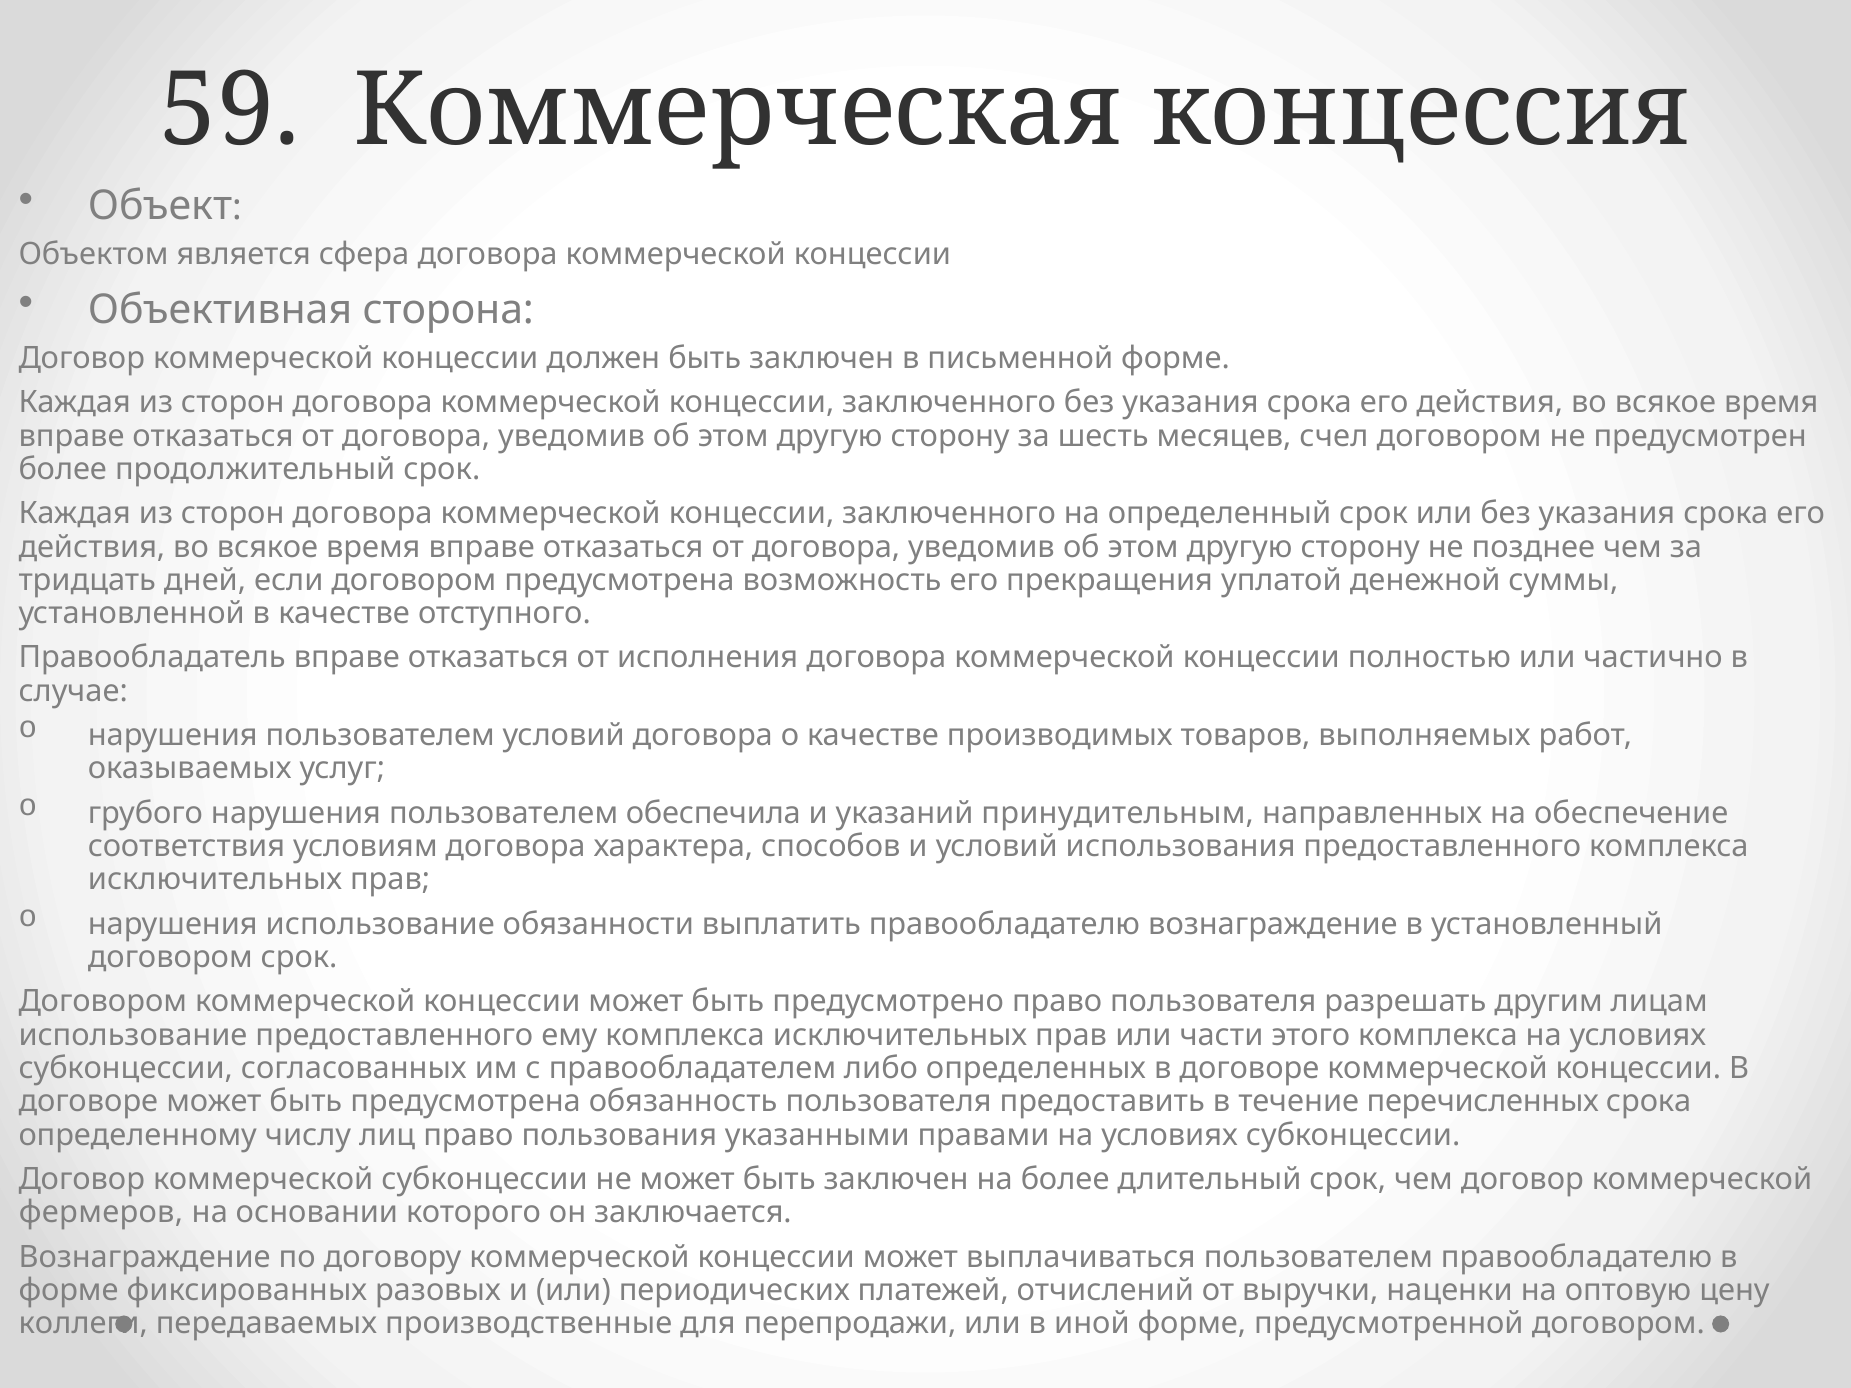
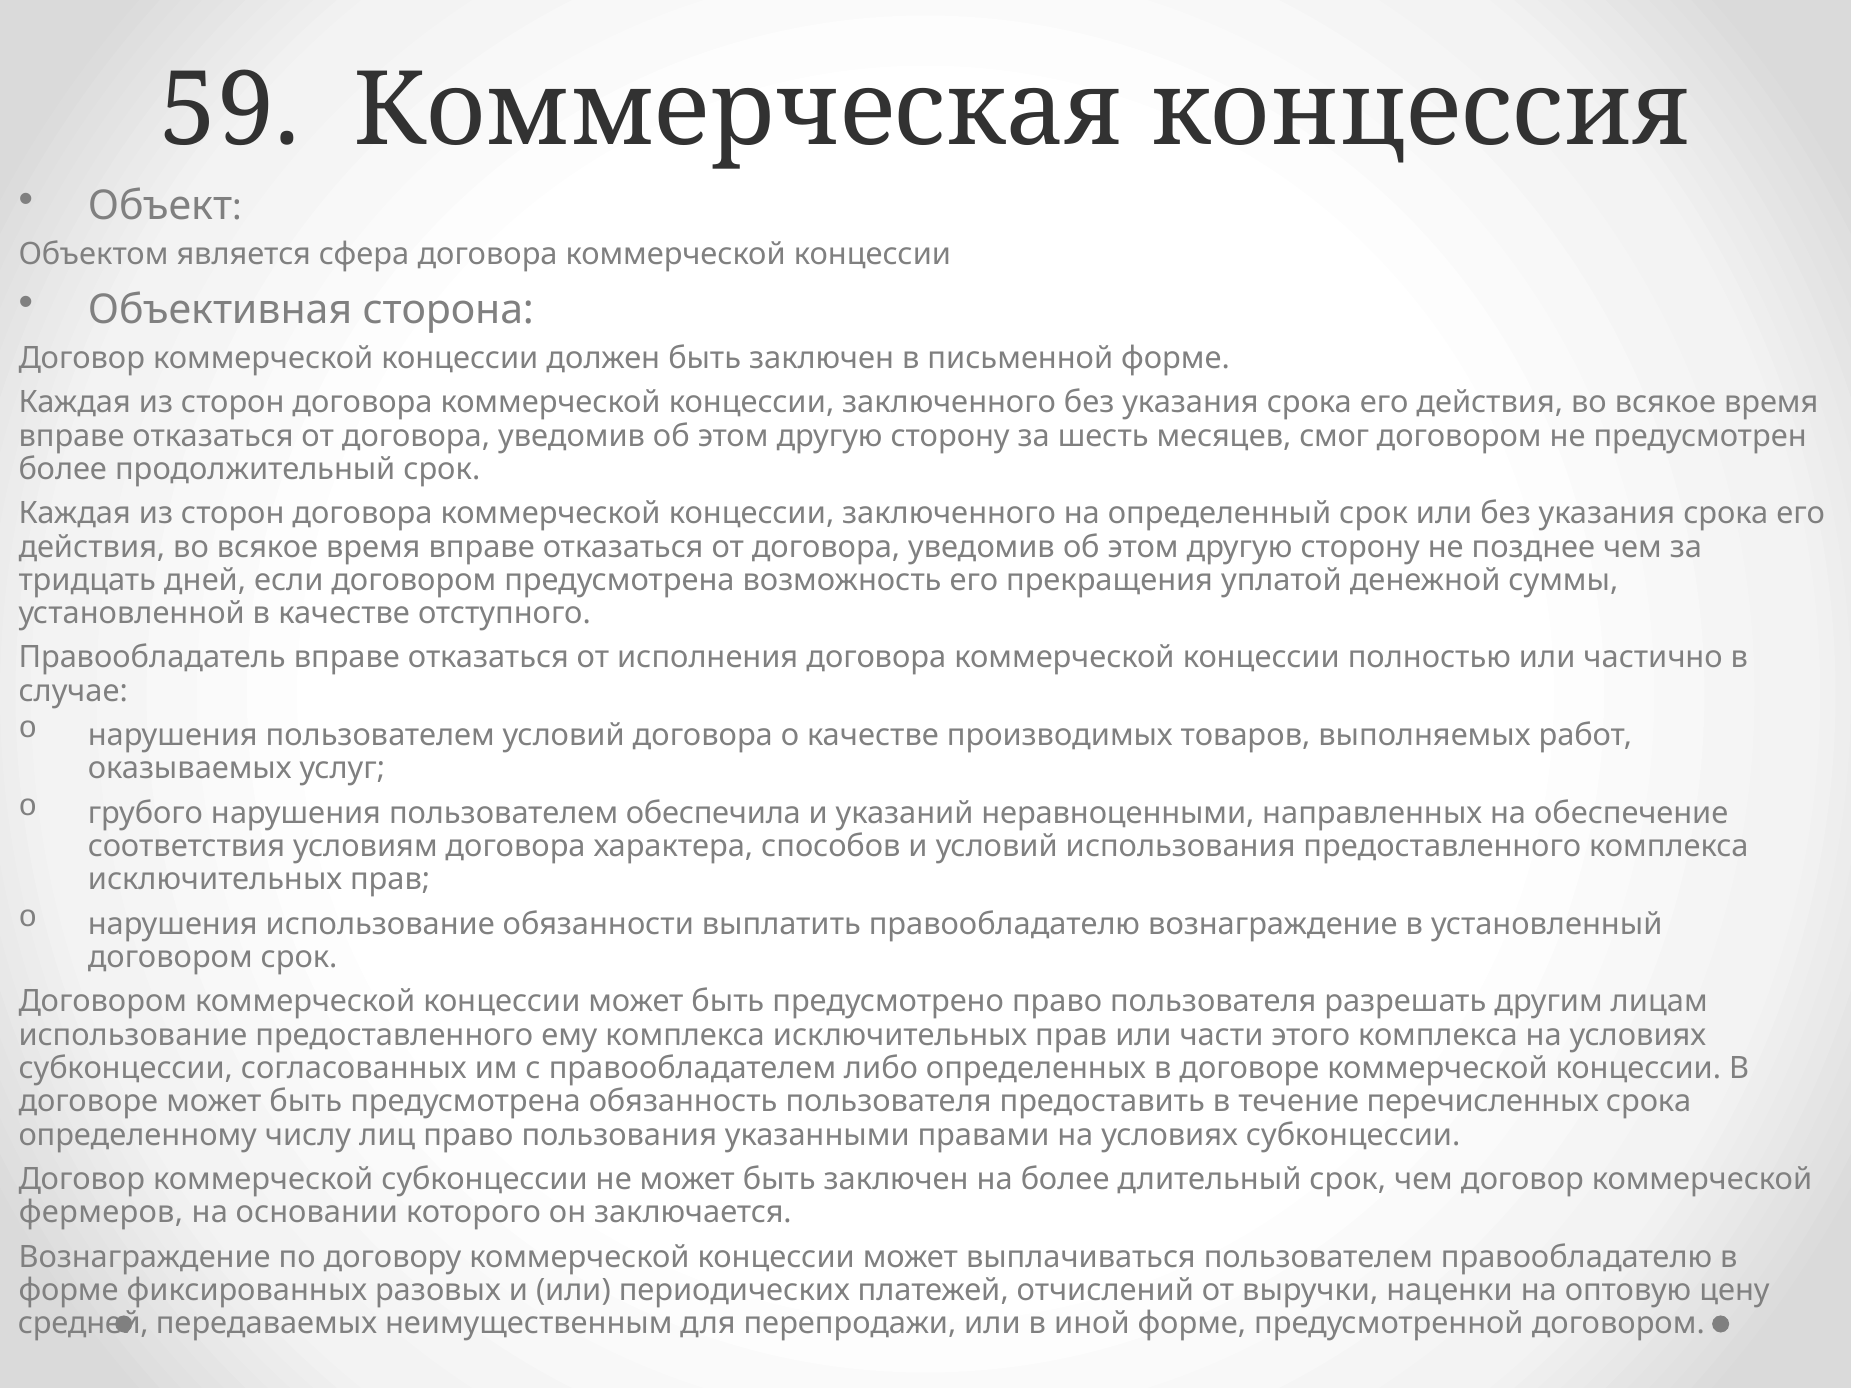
счел: счел -> смог (1334, 436)
принудительным: принудительным -> неравноценными (1118, 813)
коллеги: коллеги -> средней (83, 1324)
производственные: производственные -> неимущественным (529, 1324)
